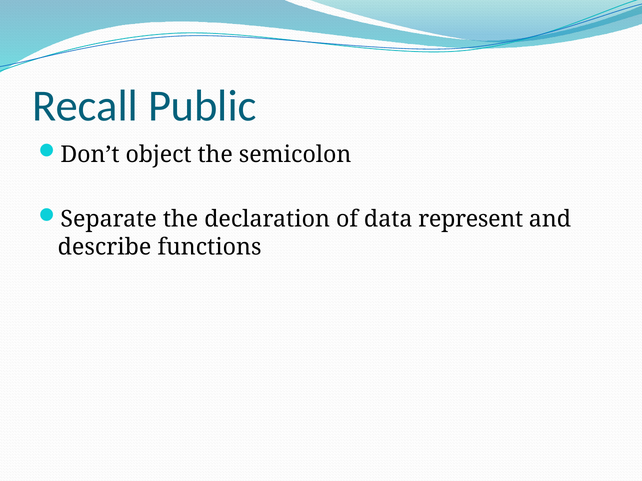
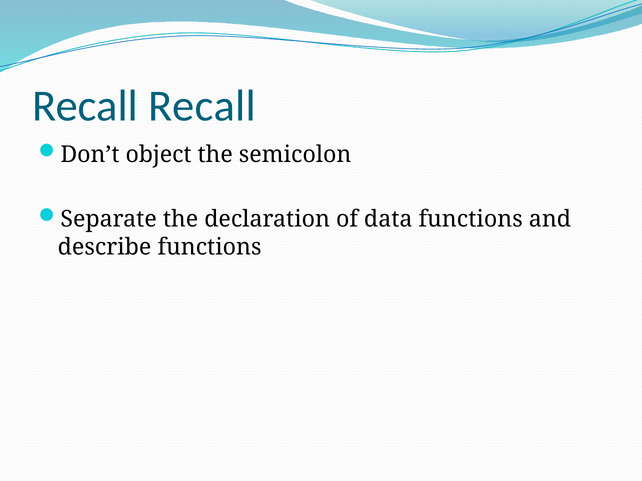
Recall Public: Public -> Recall (202, 106)
data represent: represent -> functions (471, 219)
